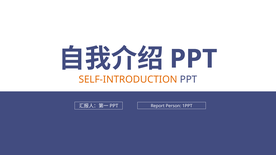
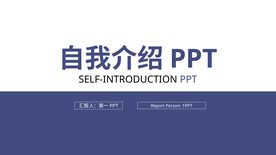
SELF-INTRODUCTION colour: orange -> black (128, 80)
